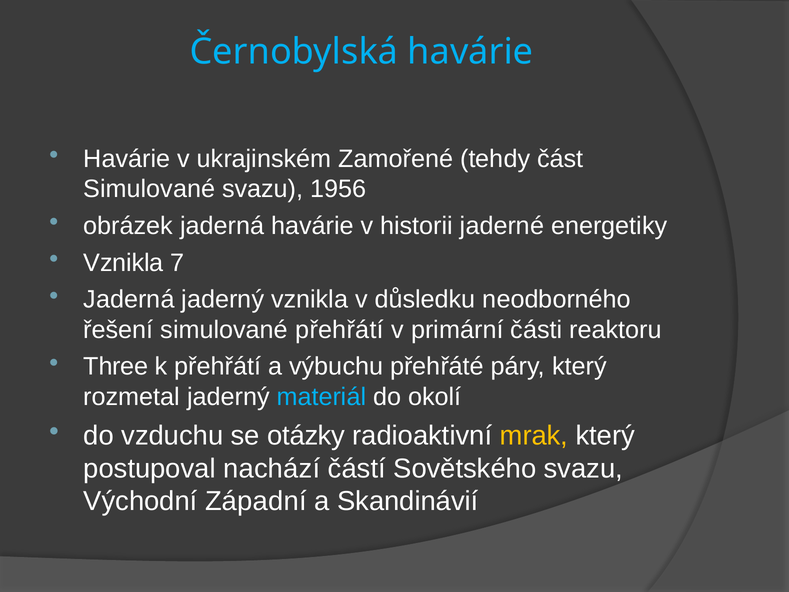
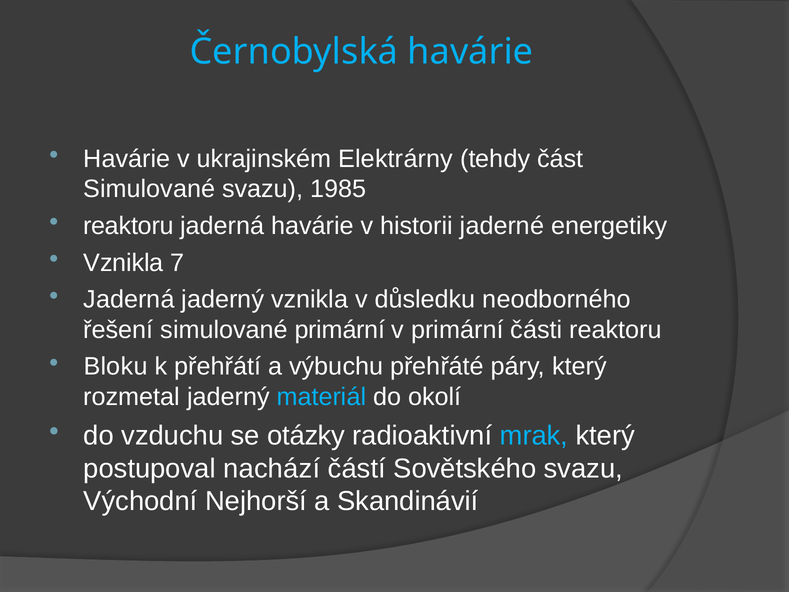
Zamořené: Zamořené -> Elektrárny (396, 159)
1956: 1956 -> 1985 (338, 189)
obrázek: obrázek -> reaktoru (128, 226)
simulované přehřátí: přehřátí -> primární (340, 330)
Three: Three -> Bloku (116, 367)
mrak colour: yellow -> light blue (534, 435)
Západní: Západní -> Nejhorší (256, 501)
